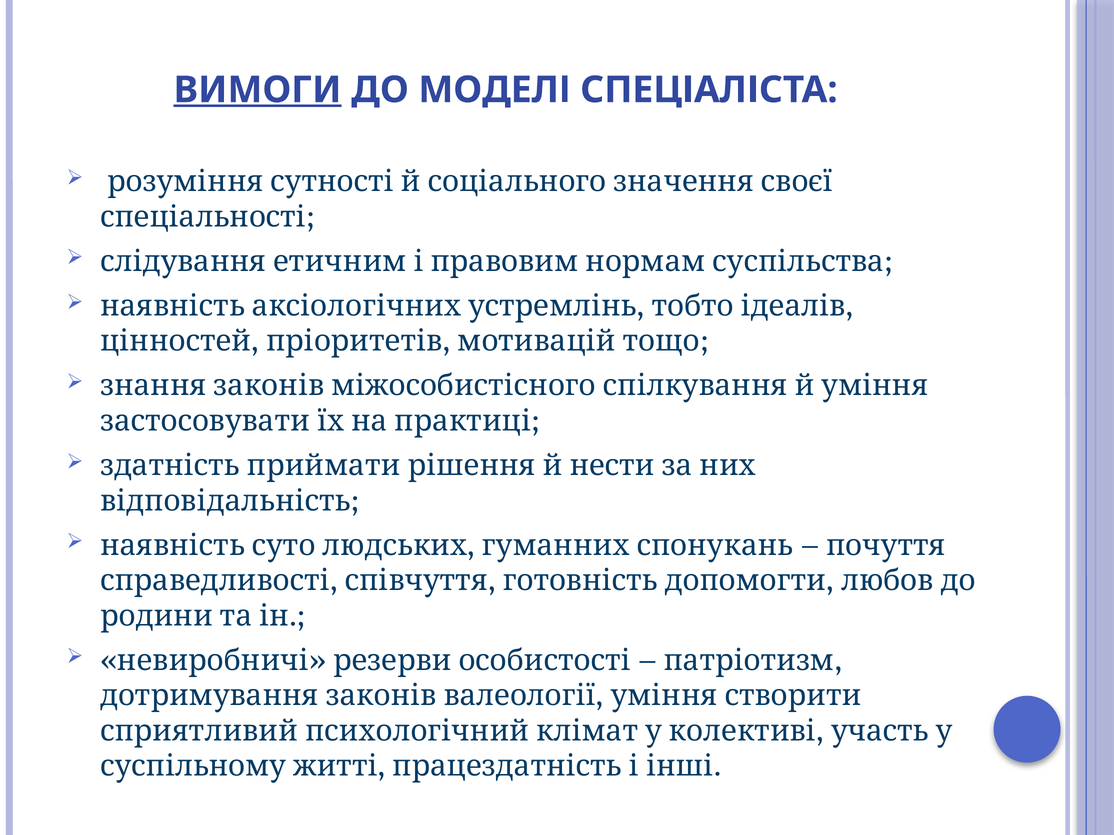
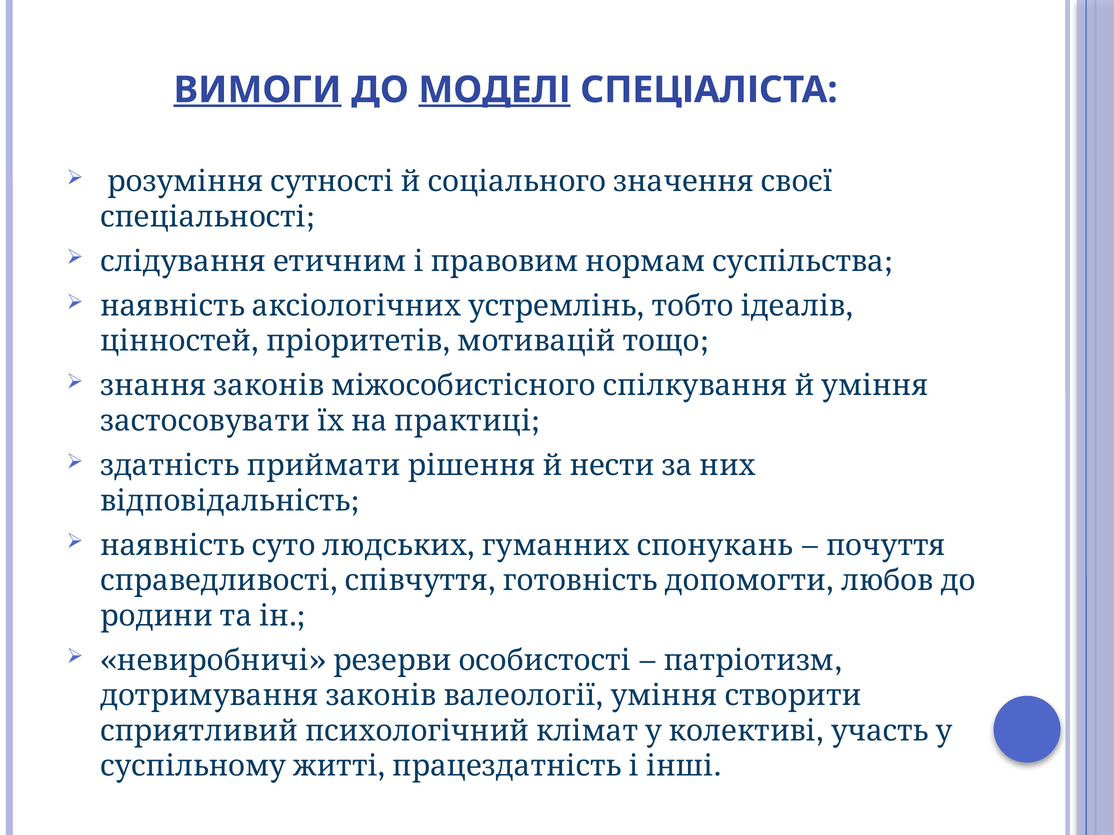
МОДЕЛІ underline: none -> present (495, 90)
